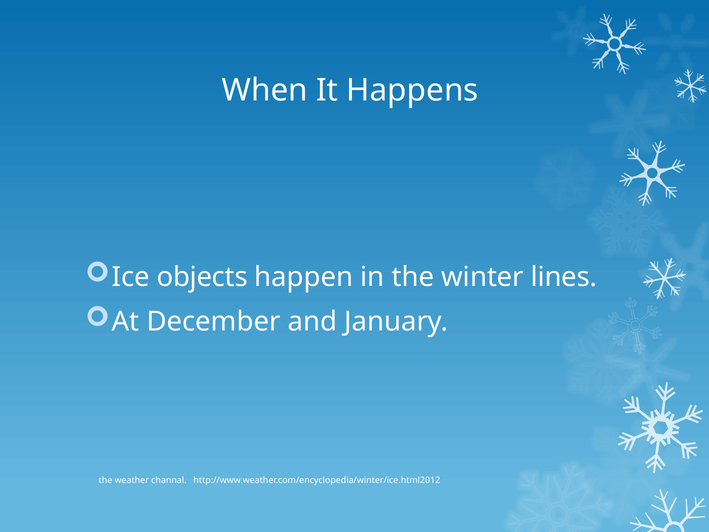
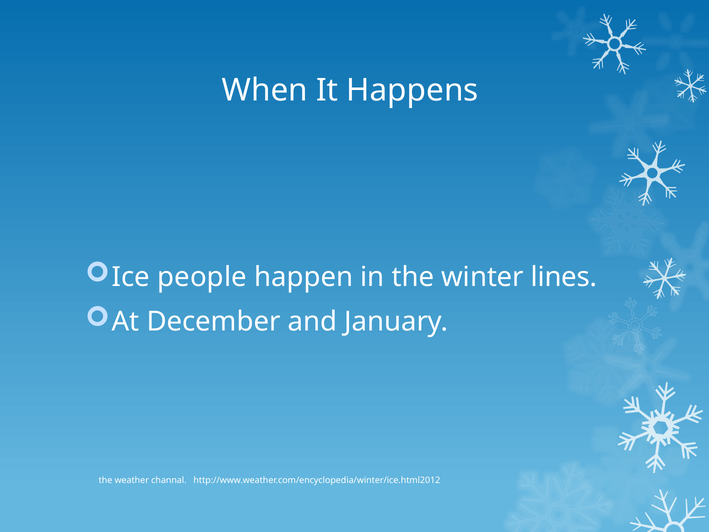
objects: objects -> people (202, 277)
